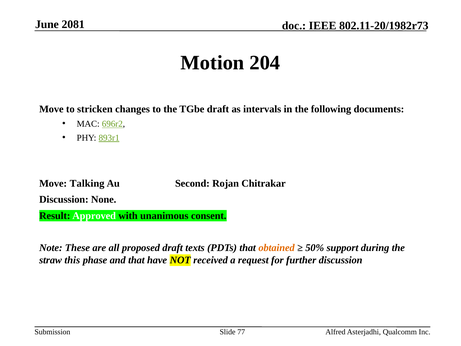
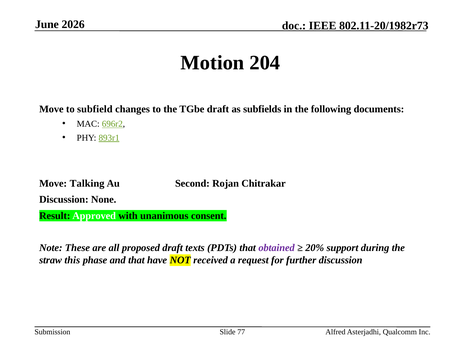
2081: 2081 -> 2026 (73, 24)
stricken: stricken -> subfield (95, 109)
intervals: intervals -> subfields (262, 109)
obtained colour: orange -> purple (277, 248)
50%: 50% -> 20% (315, 248)
